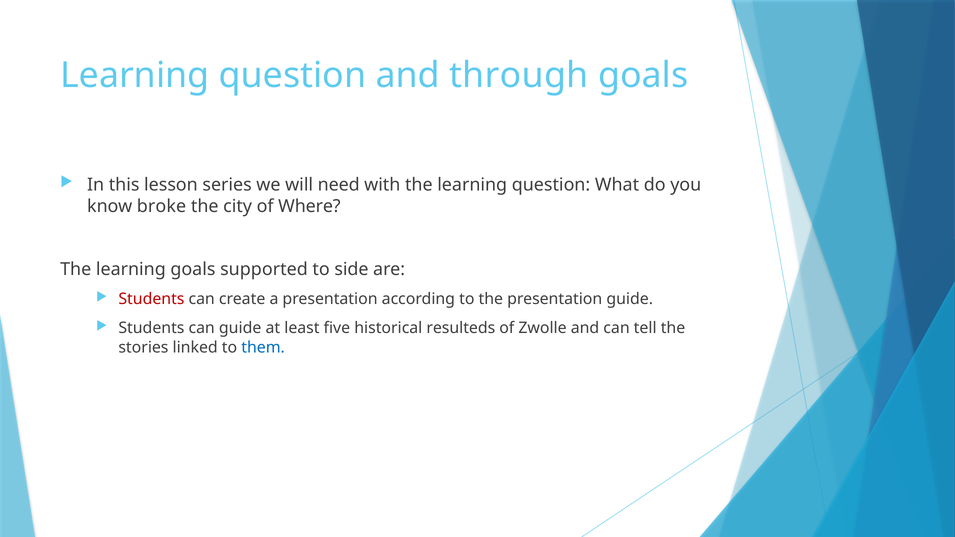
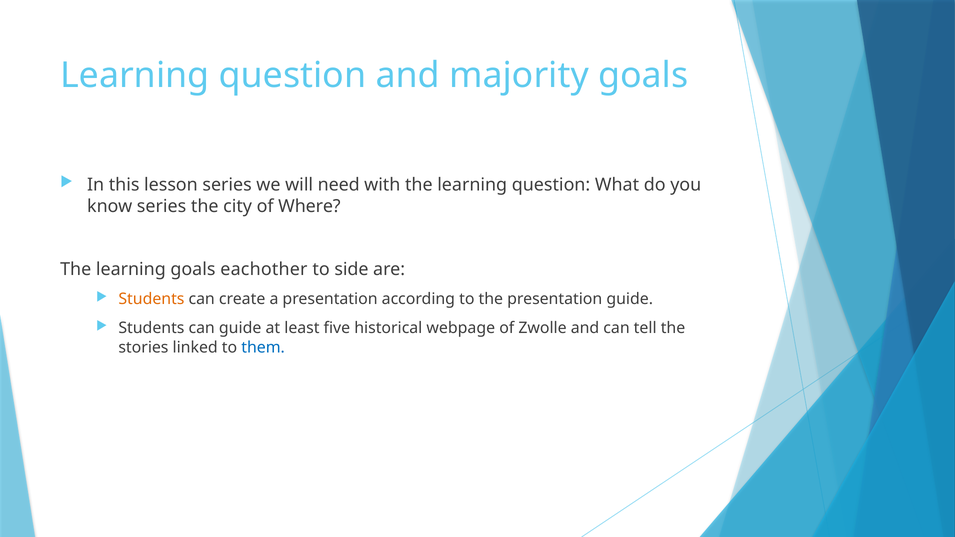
through: through -> majority (519, 75)
know broke: broke -> series (162, 206)
supported: supported -> eachother (264, 269)
Students colour: red -> orange (151, 299)
resulteds: resulteds -> webpage (461, 328)
